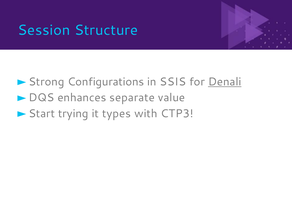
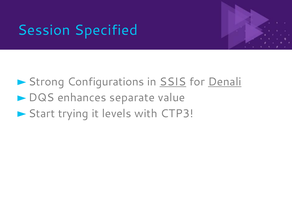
Structure: Structure -> Specified (106, 30)
SSIS underline: none -> present (173, 82)
types: types -> levels (117, 114)
